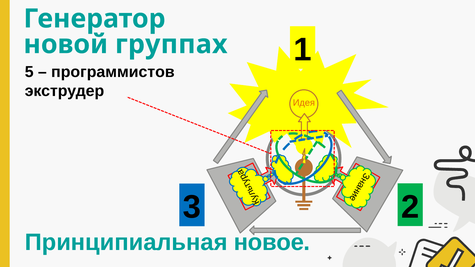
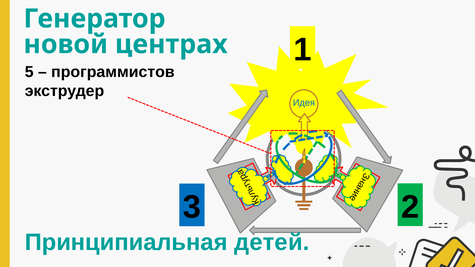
группах: группах -> центрах (171, 44)
Идея colour: orange -> blue (304, 103)
новое: новое -> детей (272, 243)
